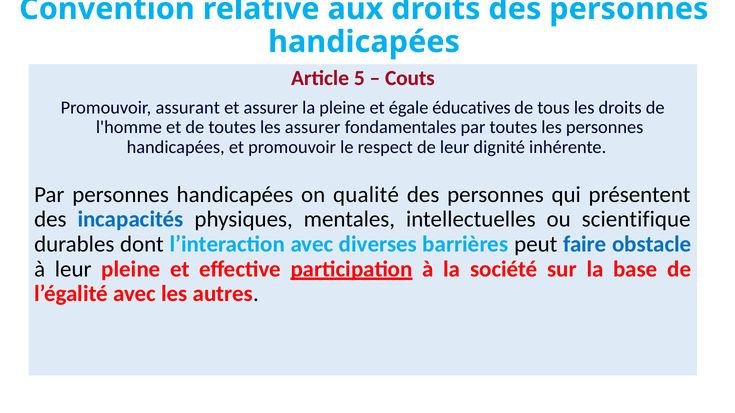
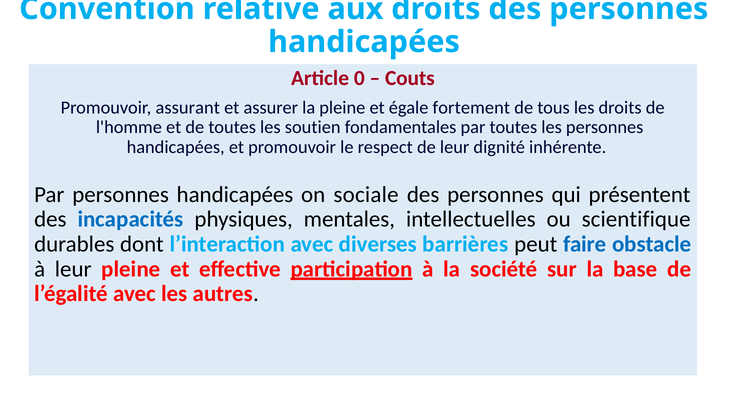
5: 5 -> 0 (359, 78)
éducatives: éducatives -> fortement (471, 108)
les assurer: assurer -> soutien (313, 127)
qualité: qualité -> sociale (366, 195)
